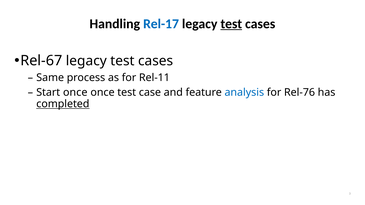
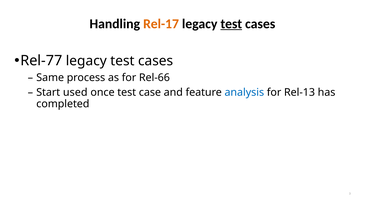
Rel-17 colour: blue -> orange (161, 24)
Rel-67: Rel-67 -> Rel-77 (41, 61)
Rel-11: Rel-11 -> Rel-66 (154, 78)
Start once: once -> used (75, 93)
Rel-76: Rel-76 -> Rel-13 (300, 93)
completed underline: present -> none (63, 104)
